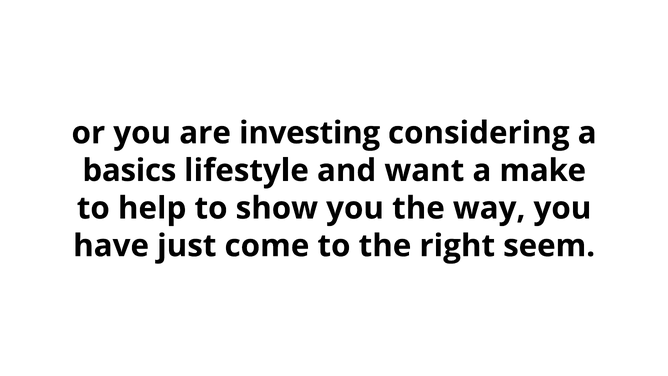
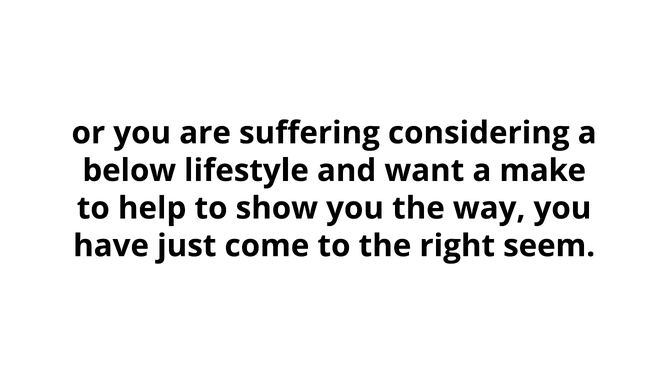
investing: investing -> suffering (309, 133)
basics: basics -> below (129, 170)
